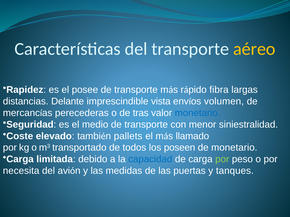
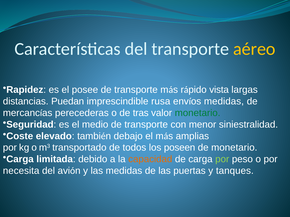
fibra: fibra -> vista (219, 90)
Delante: Delante -> Puedan (68, 102)
vista: vista -> rusa (161, 102)
envíos volumen: volumen -> medidas (224, 102)
monetario colour: blue -> green (198, 113)
pallets: pallets -> debajo (128, 136)
llamado: llamado -> amplias (192, 136)
capacidad colour: blue -> orange (150, 160)
